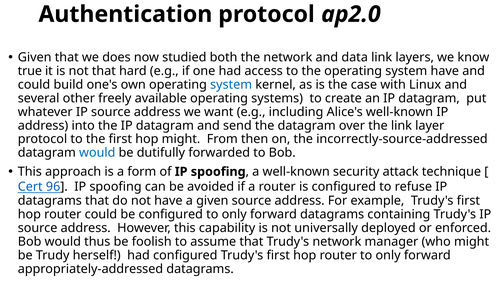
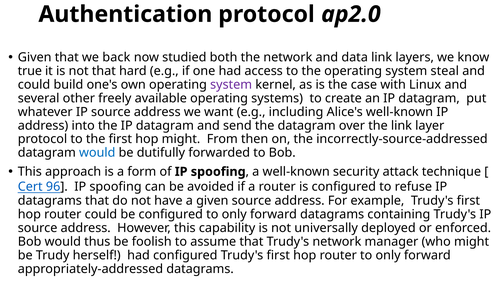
does: does -> back (116, 57)
system have: have -> steal (445, 71)
system colour: blue -> purple (231, 85)
